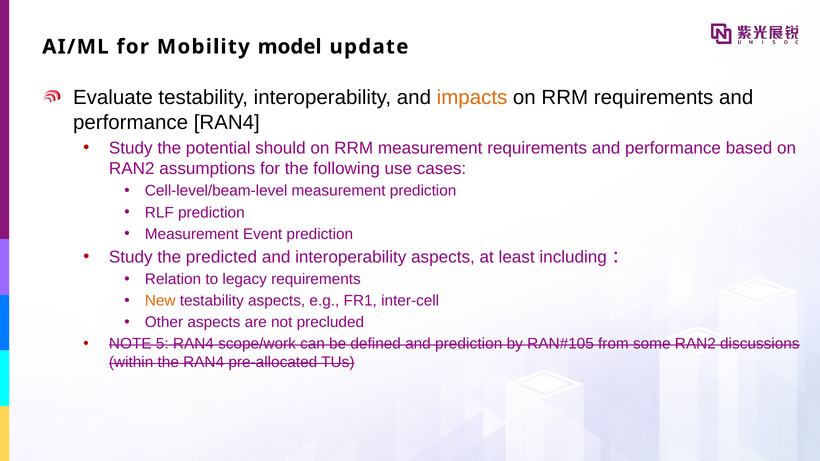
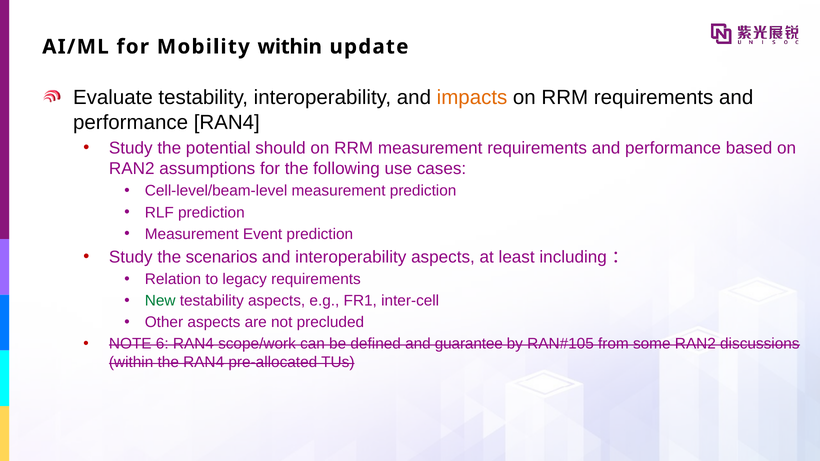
Mobility model: model -> within (290, 47)
predicted: predicted -> scenarios (222, 257)
New colour: orange -> green (160, 301)
5: 5 -> 6 (162, 344)
and prediction: prediction -> guarantee (469, 344)
